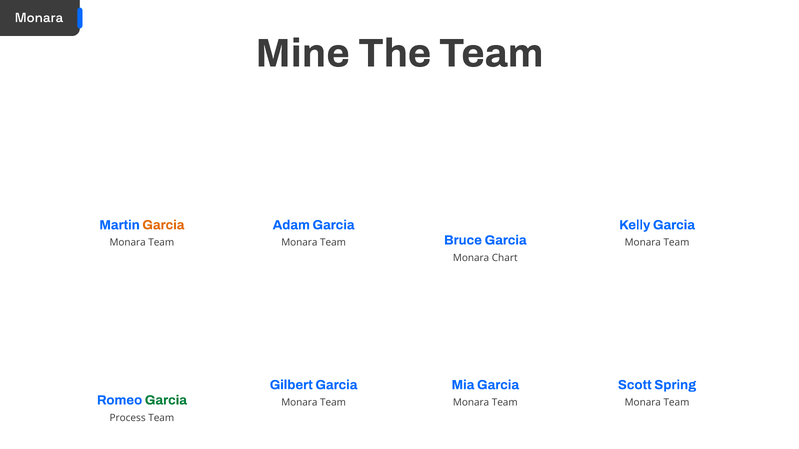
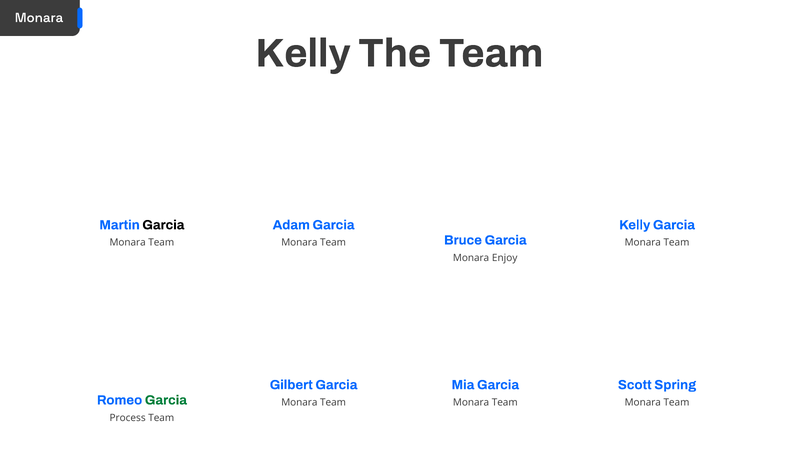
Mine: Mine -> Kelly (303, 53)
Garcia colour: orange -> black (163, 225)
Chart: Chart -> Enjoy (505, 258)
